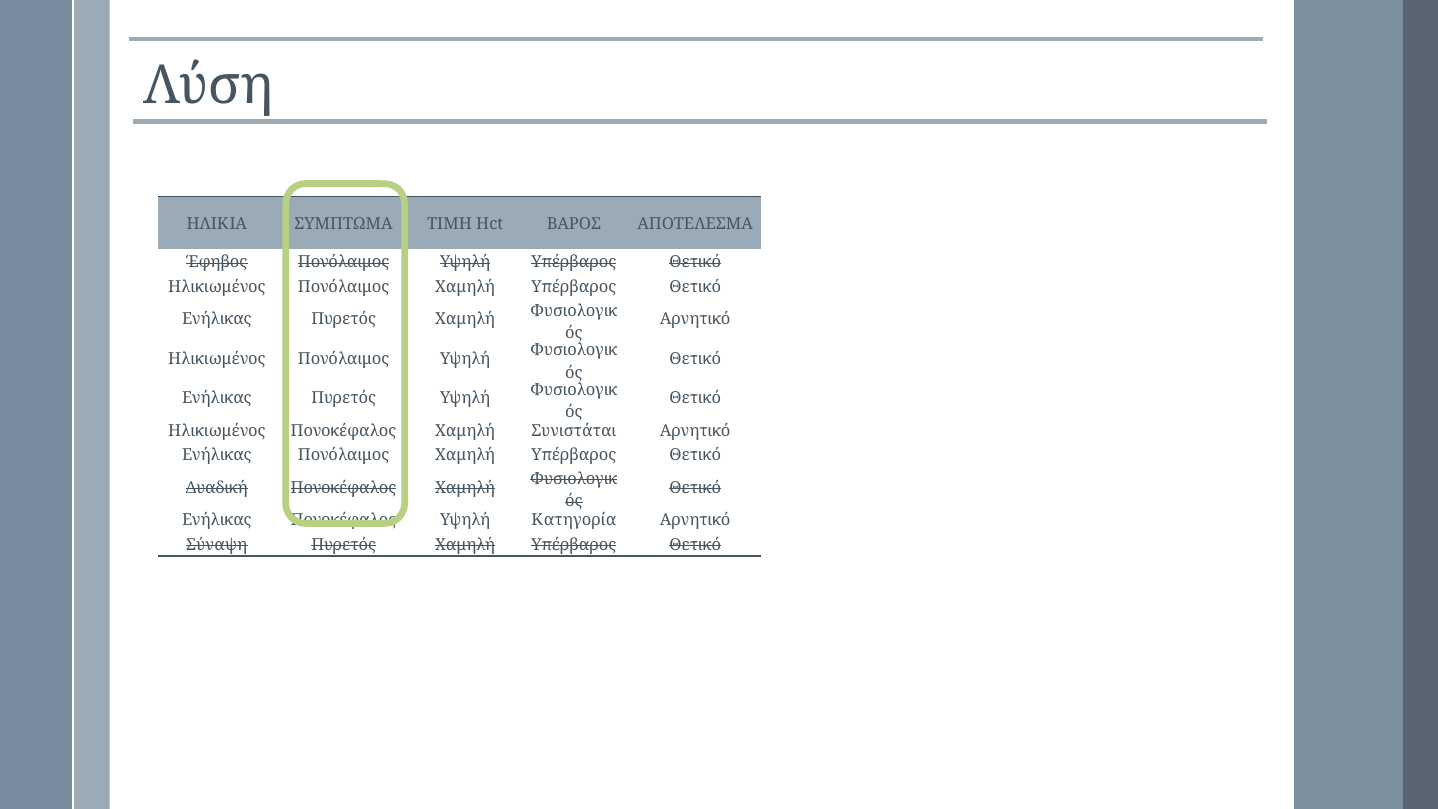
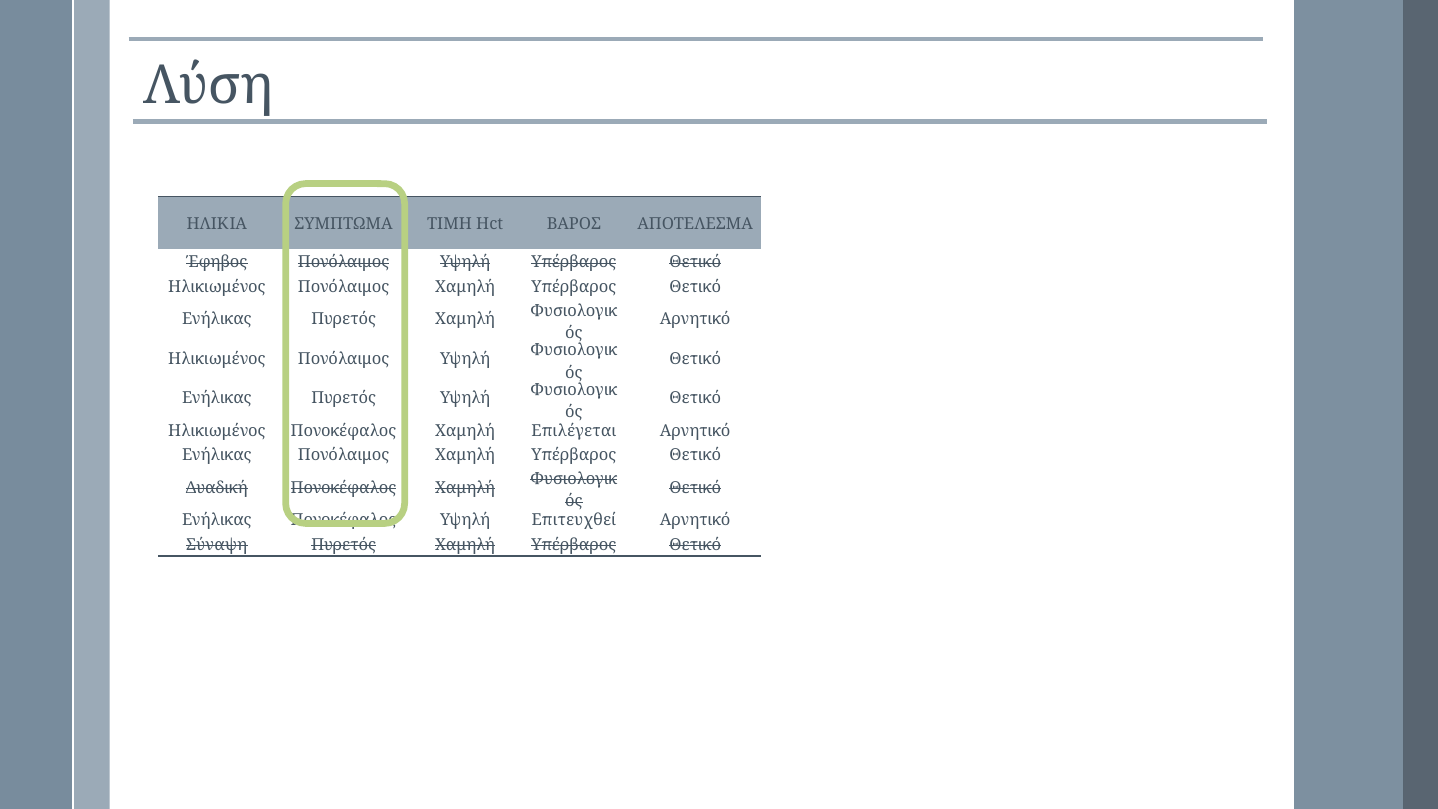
Συνιστάται: Συνιστάται -> Επιλέγεται (574, 431)
Κατηγορία: Κατηγορία -> Επιτευχθεί (574, 520)
